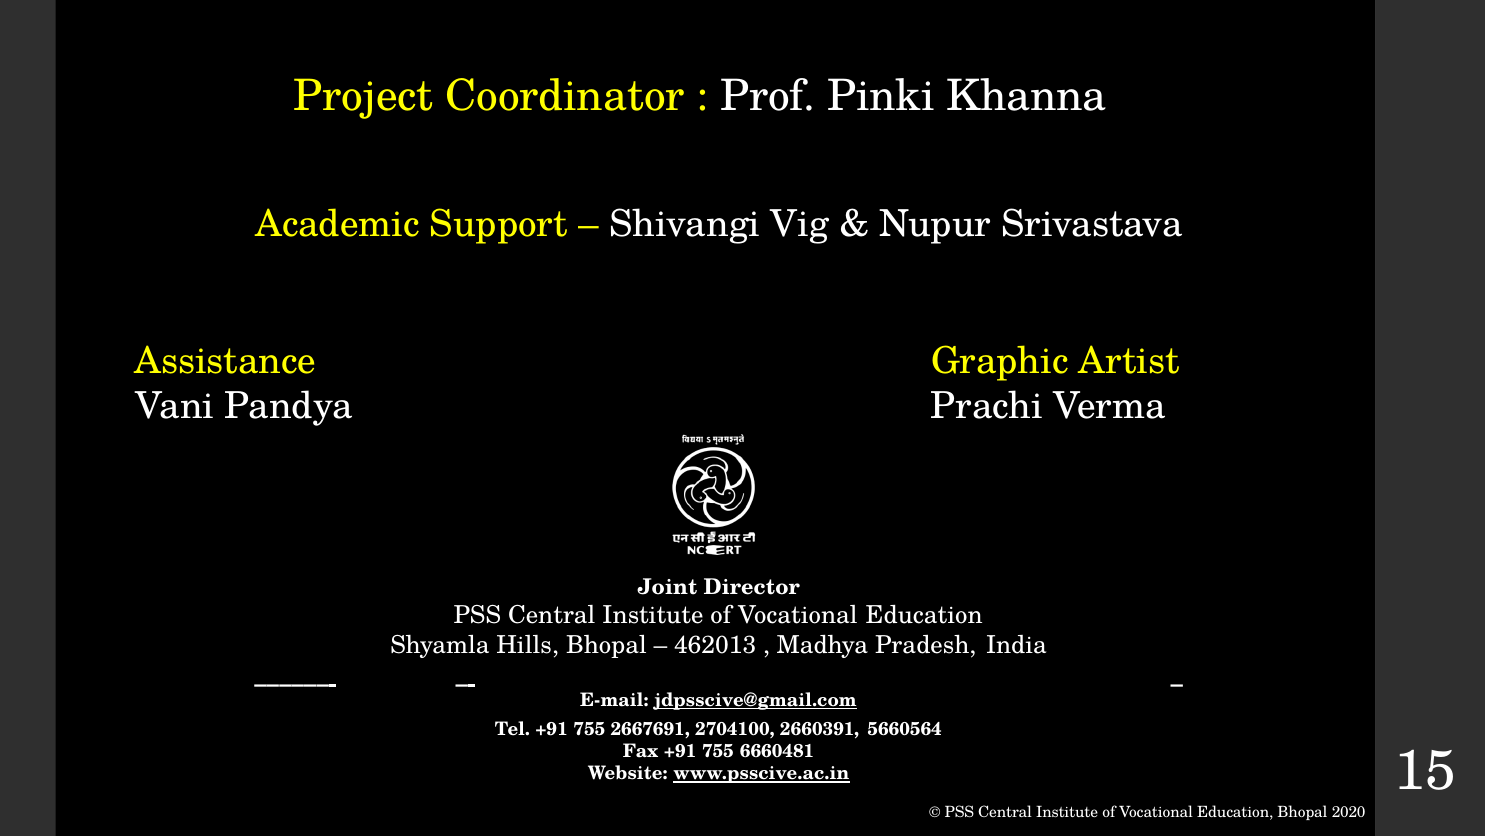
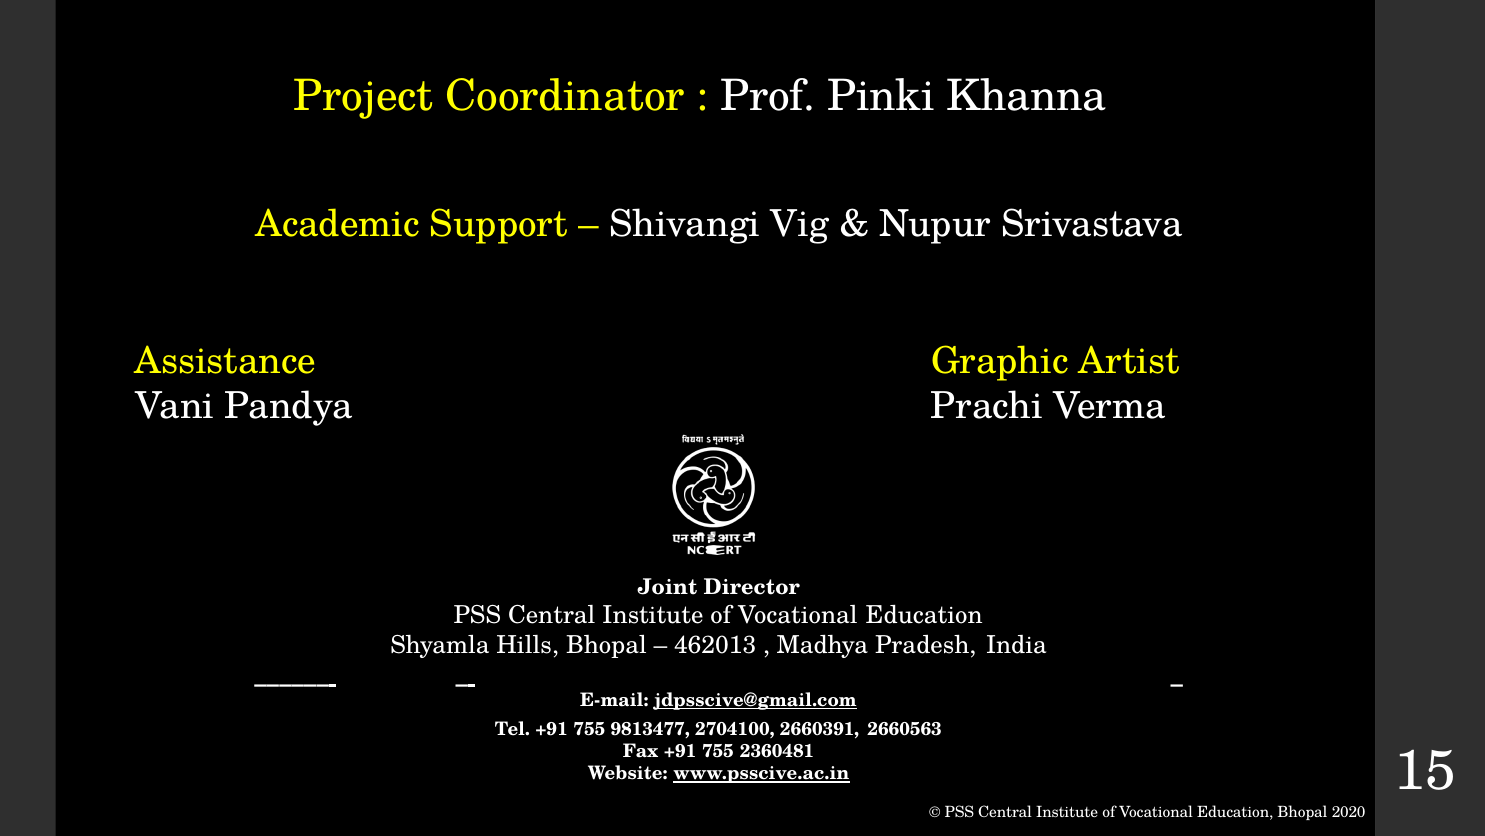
2667691: 2667691 -> 9813477 (650, 729)
5660564: 5660564 -> 2660563 (905, 729)
6660481: 6660481 -> 2360481 (777, 751)
